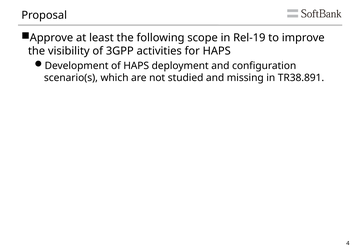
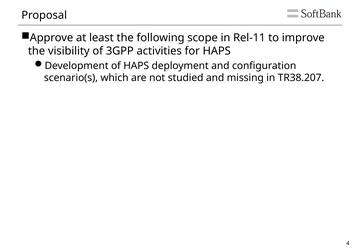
Rel-19: Rel-19 -> Rel-11 (249, 38)
TR38.891: TR38.891 -> TR38.207 (301, 78)
